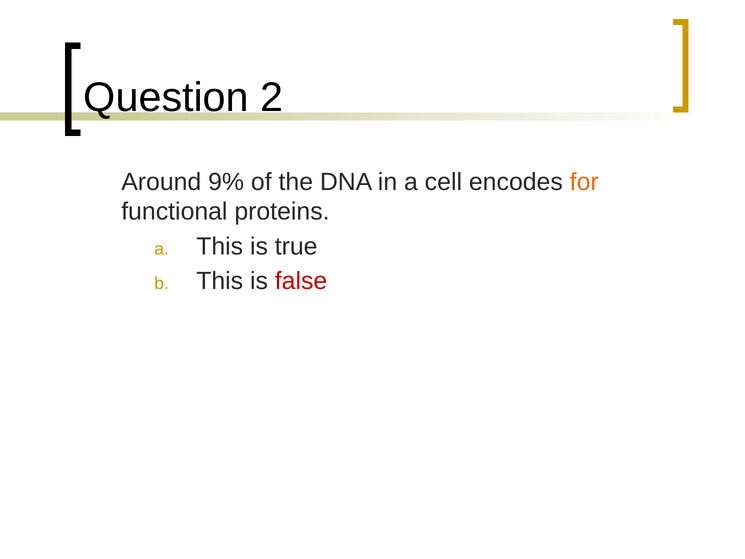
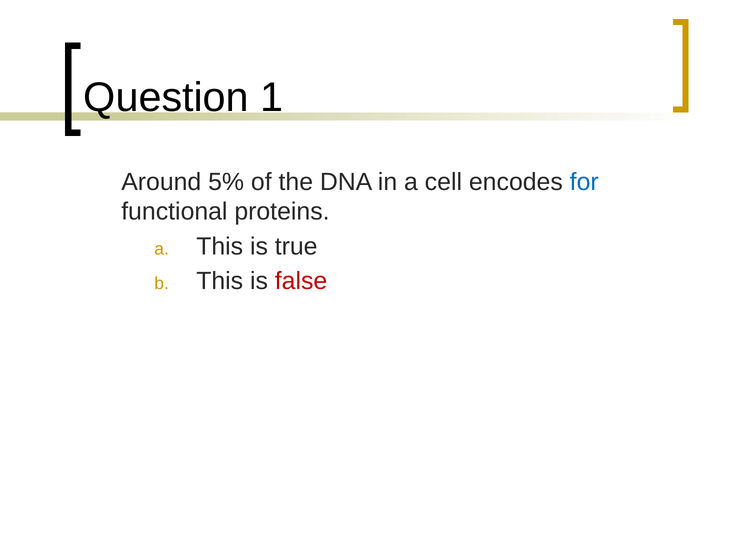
2: 2 -> 1 (272, 97)
9%: 9% -> 5% (226, 182)
for colour: orange -> blue (584, 182)
